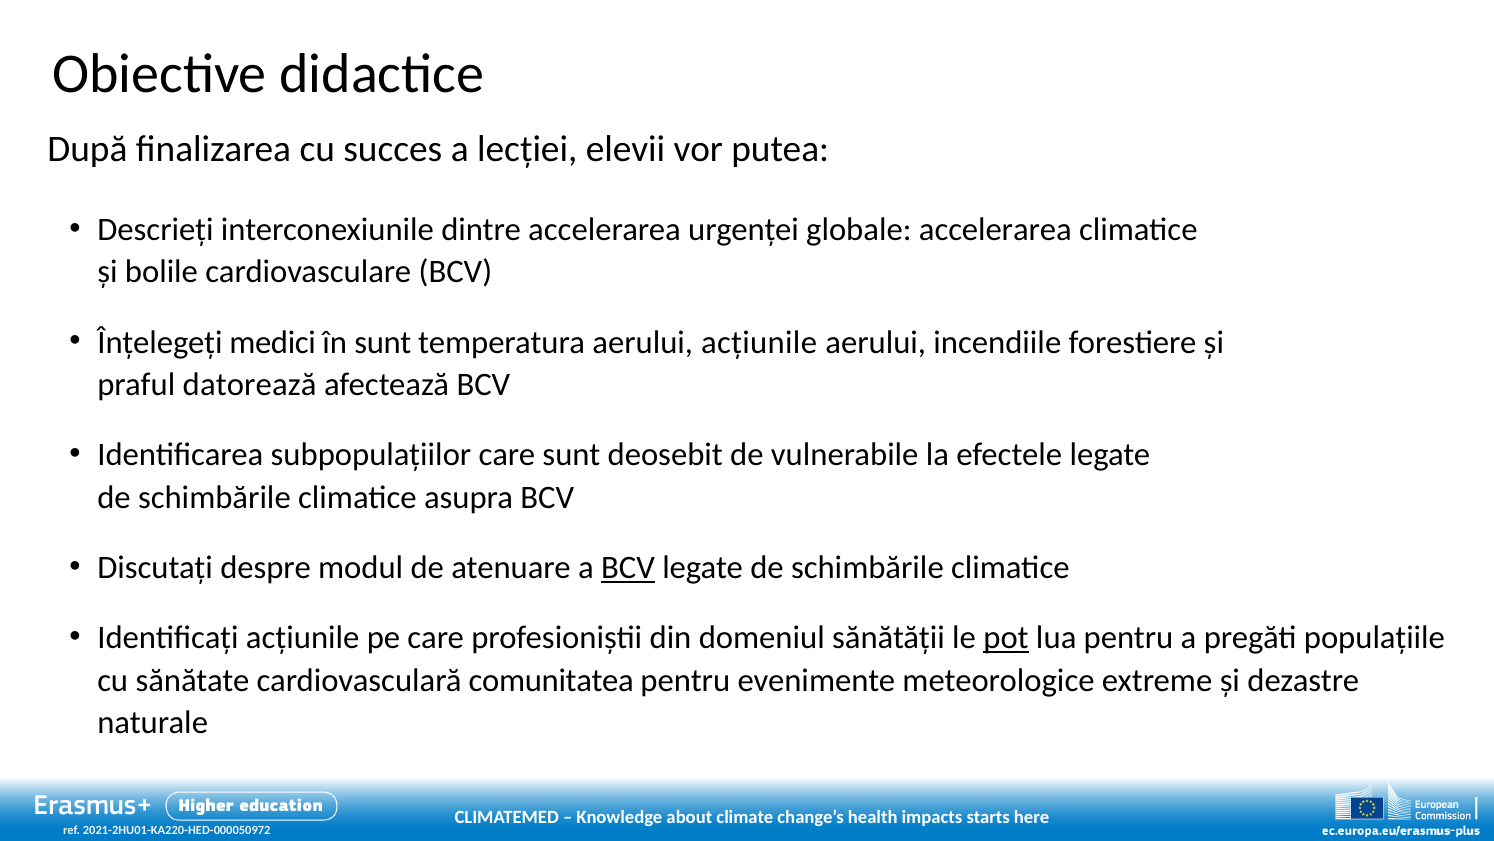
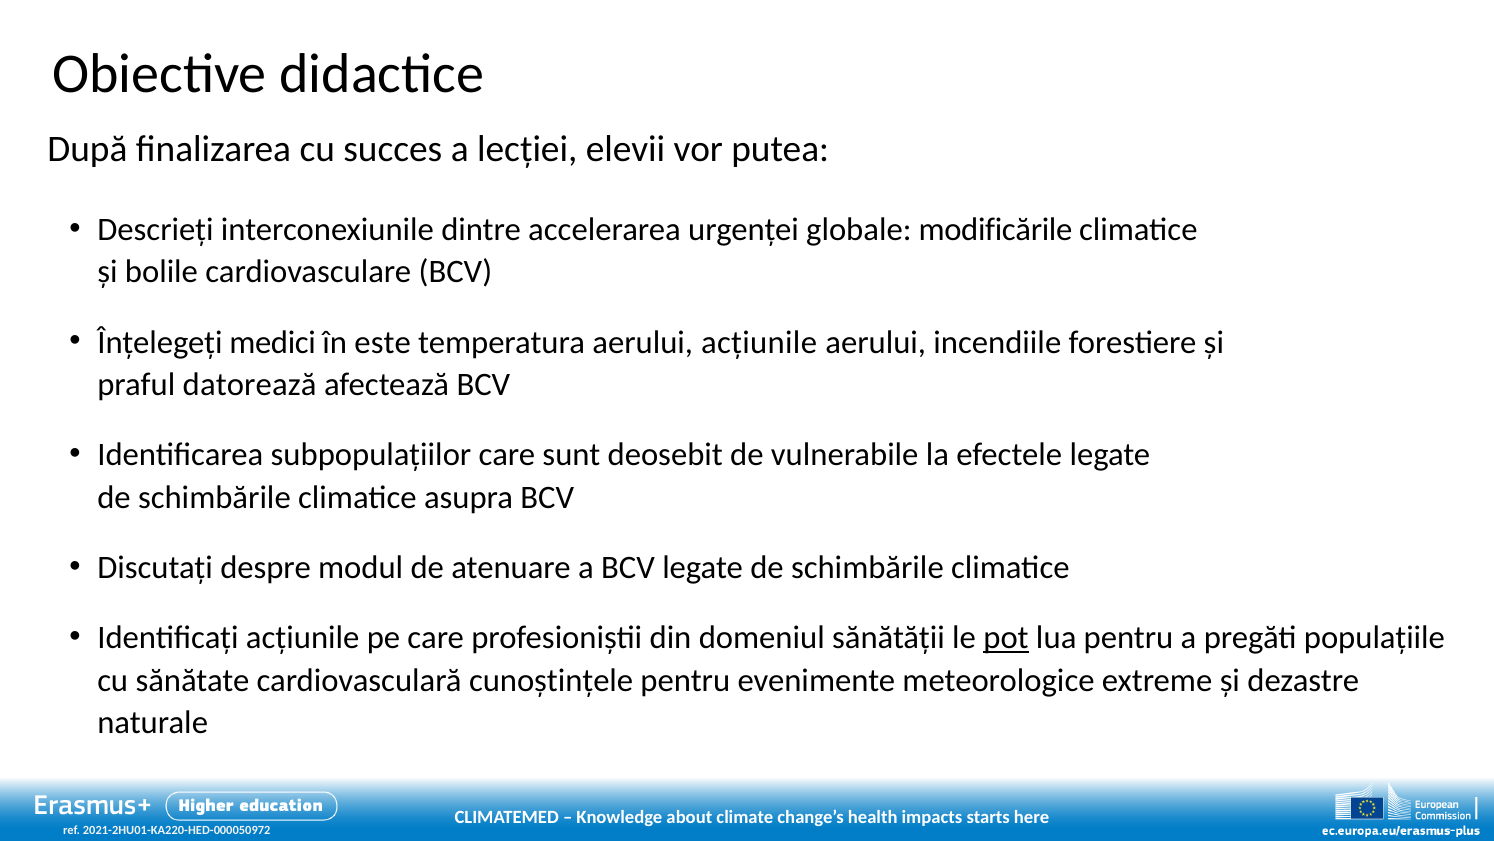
globale accelerarea: accelerarea -> modificările (995, 229)
în sunt: sunt -> este (383, 342)
BCV underline: present -> none (628, 567)
comunitatea: comunitatea -> cunoștințele (551, 680)
